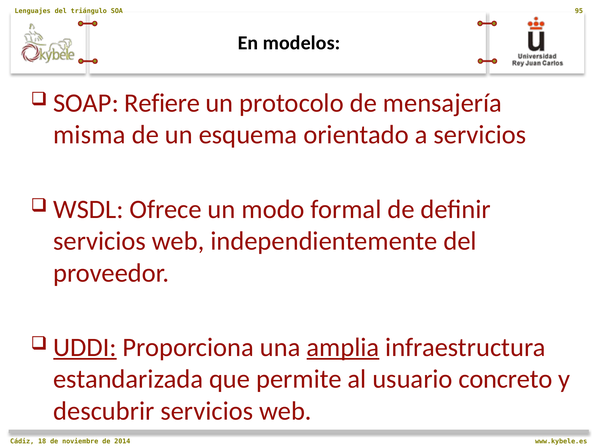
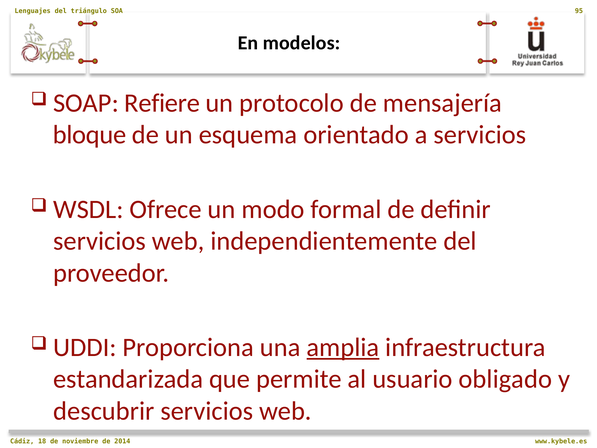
misma: misma -> bloque (90, 135)
UDDI underline: present -> none (85, 347)
concreto: concreto -> obligado (505, 379)
